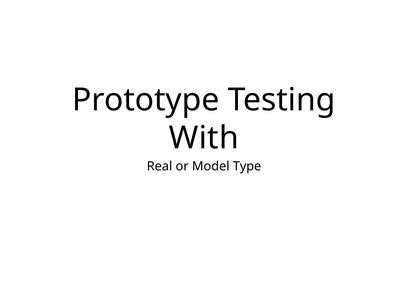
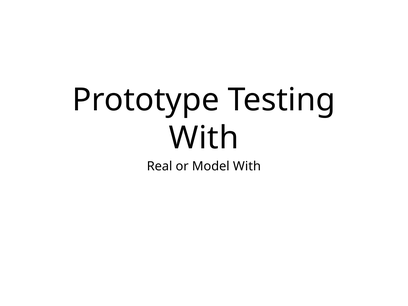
Model Type: Type -> With (247, 166)
